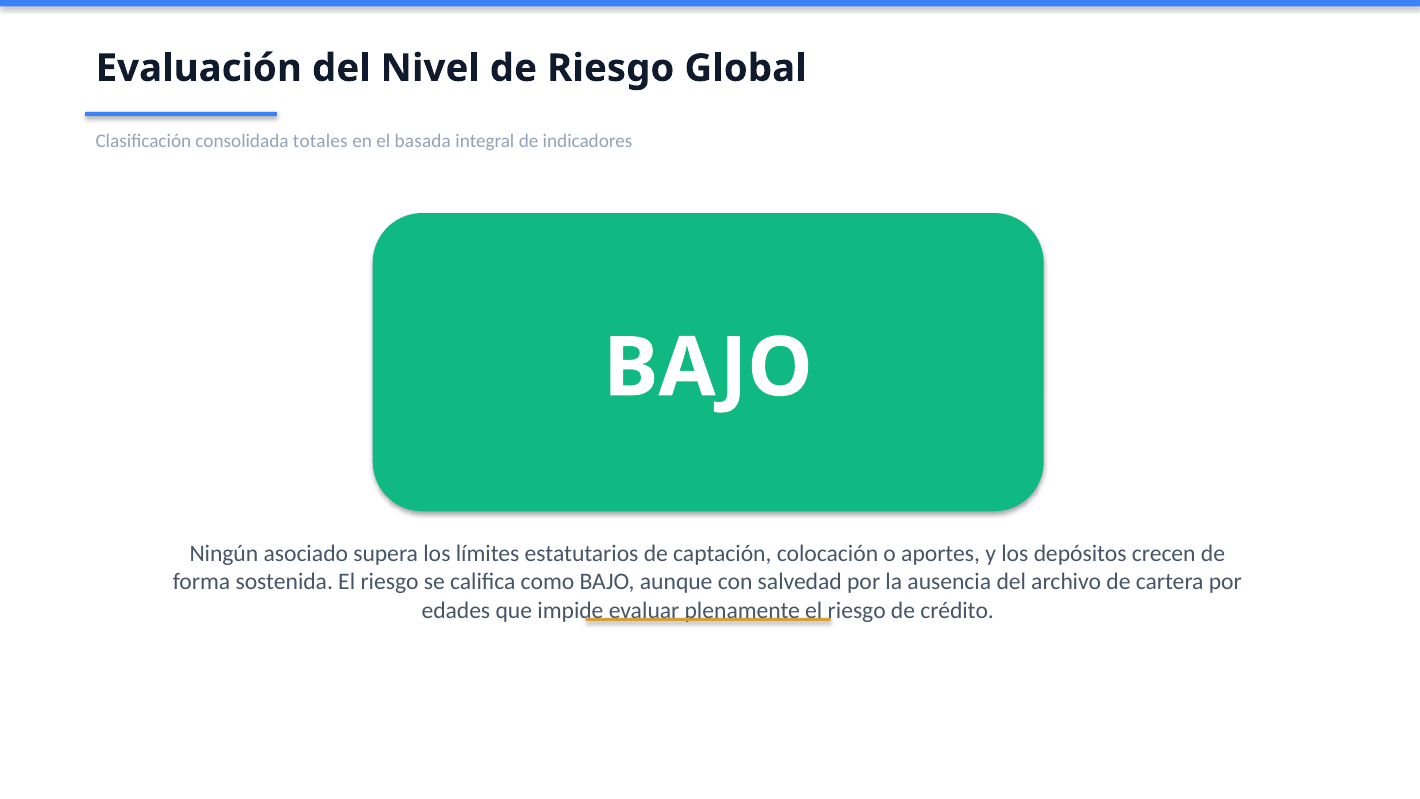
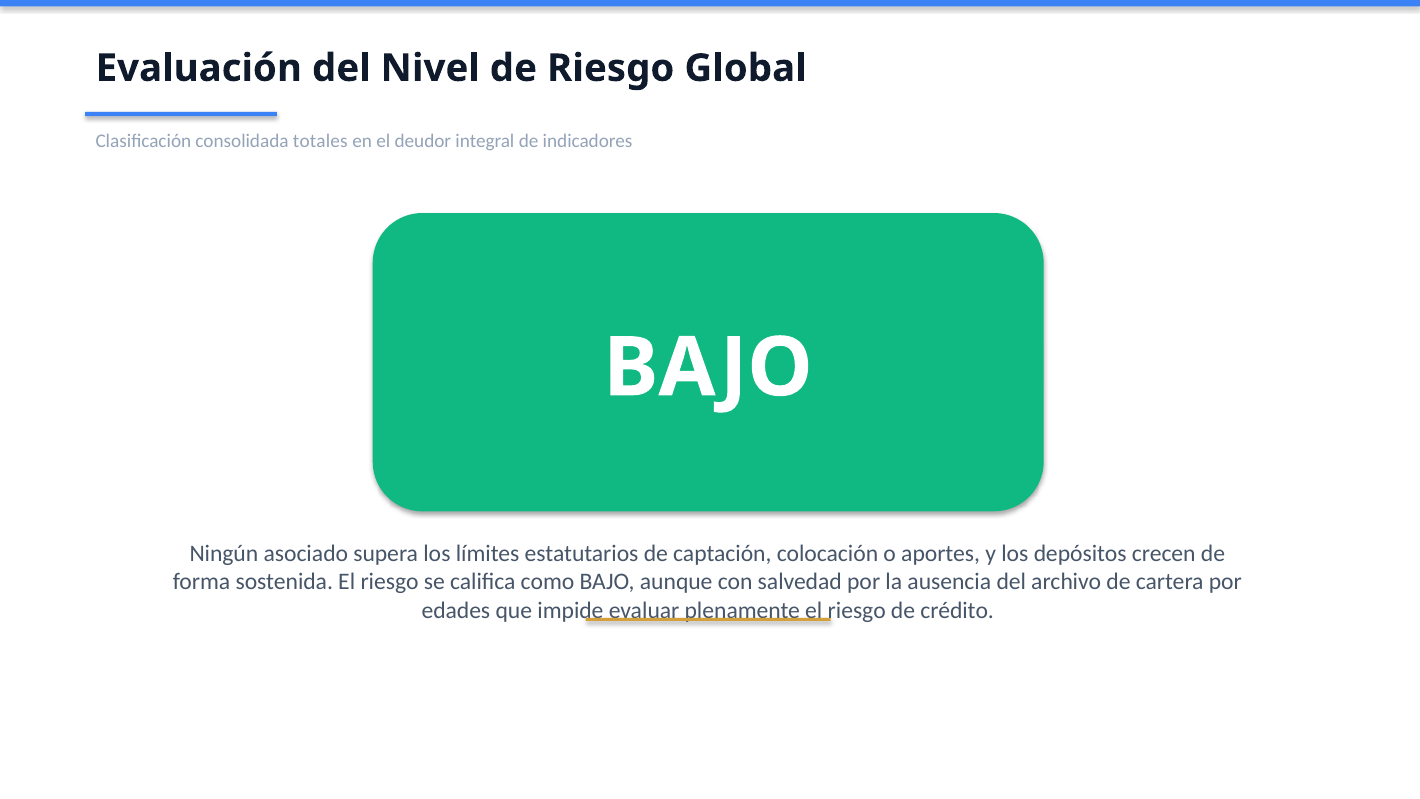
basada: basada -> deudor (423, 141)
